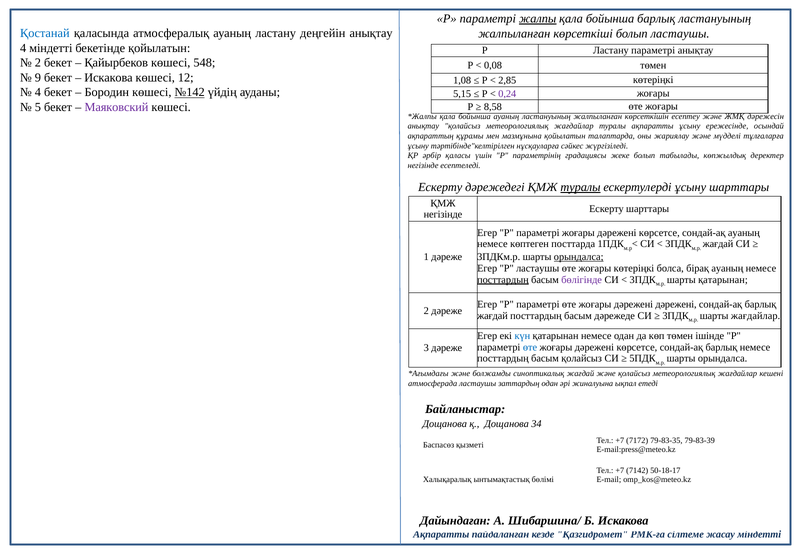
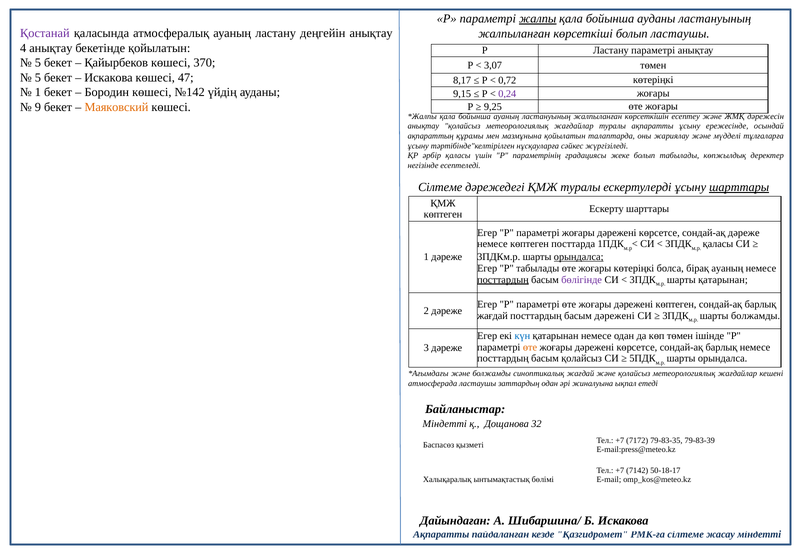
бойынша барлық: барлық -> ауданы (656, 19)
Қостанай colour: blue -> purple (45, 33)
4 міндетті: міндетті -> анықтау (51, 48)
2: 2 -> 5 (38, 63)
548: 548 -> 370 (204, 63)
0,08: 0,08 -> 3,07 (493, 66)
9: 9 -> 5 (38, 78)
12: 12 -> 47 (186, 78)
1,08: 1,08 -> 8,17 (462, 81)
2,85: 2,85 -> 0,72 (507, 81)
4: 4 -> 1 (38, 92)
№142 underline: present -> none (190, 92)
5,15: 5,15 -> 9,15 (462, 94)
5: 5 -> 9 (38, 107)
Маяковский colour: purple -> orange (116, 107)
8,58: 8,58 -> 9,25 (493, 107)
Ескерту: Ескерту -> Сілтеме (440, 187)
туралы underline: present -> none (580, 187)
шарттары underline: none -> present (739, 187)
негізінде: негізінде -> көптеген (443, 215)
сондай-ақ ауаның: ауаның -> дәреже (744, 233)
жағдай: жағдай -> қаласы (718, 244)
P ластаушы: ластаушы -> табылады (538, 269)
дәрежені дәрежені: дәрежені -> көптеген (676, 305)
басым дәрежеде: дәрежеде -> дәрежені (615, 316)
шарты жағдайлар: жағдайлар -> болжамды (756, 316)
өте colour: blue -> orange (530, 348)
Дощанова: Дощанова -> Міндетті (445, 424)
34: 34 -> 32 (536, 424)
